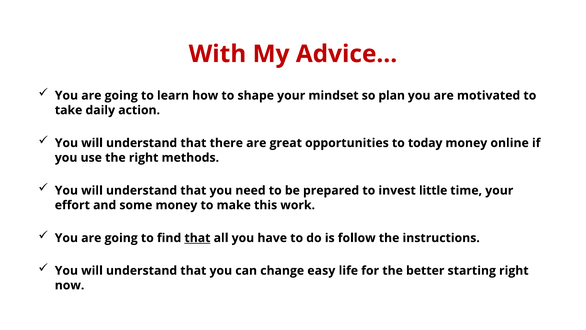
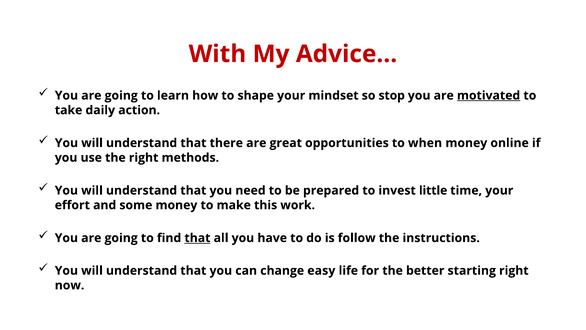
plan: plan -> stop (392, 95)
motivated underline: none -> present (489, 95)
today: today -> when (425, 143)
